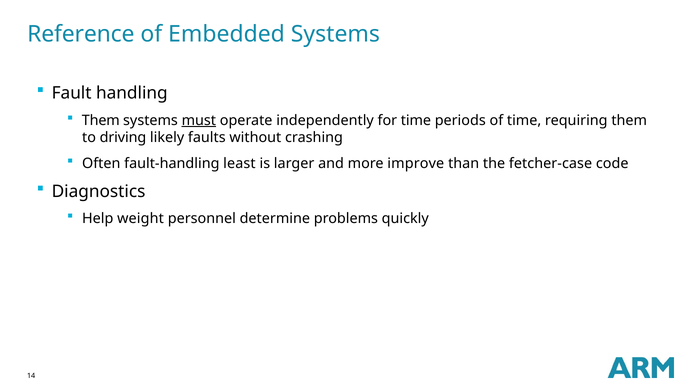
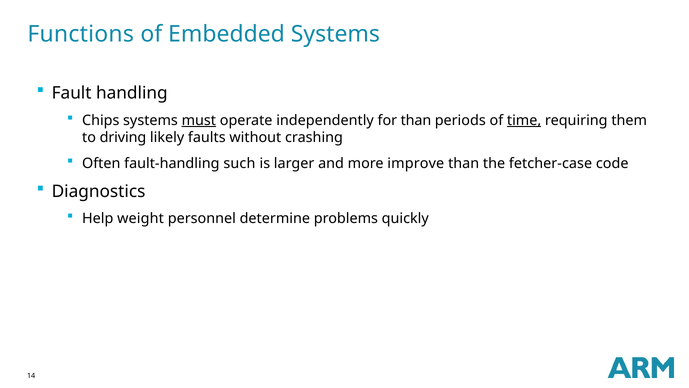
Reference: Reference -> Functions (81, 34)
Them: Them -> Chips (101, 120)
for time: time -> than (416, 120)
time underline: none -> present (524, 120)
least: least -> such (239, 163)
